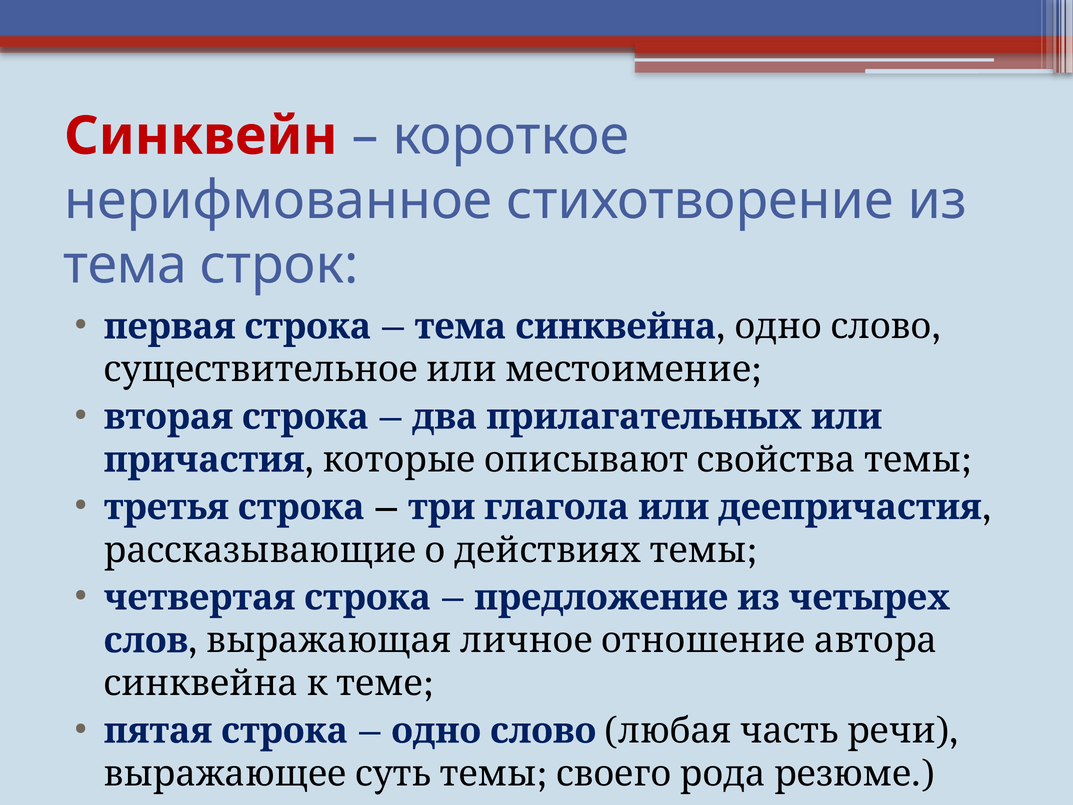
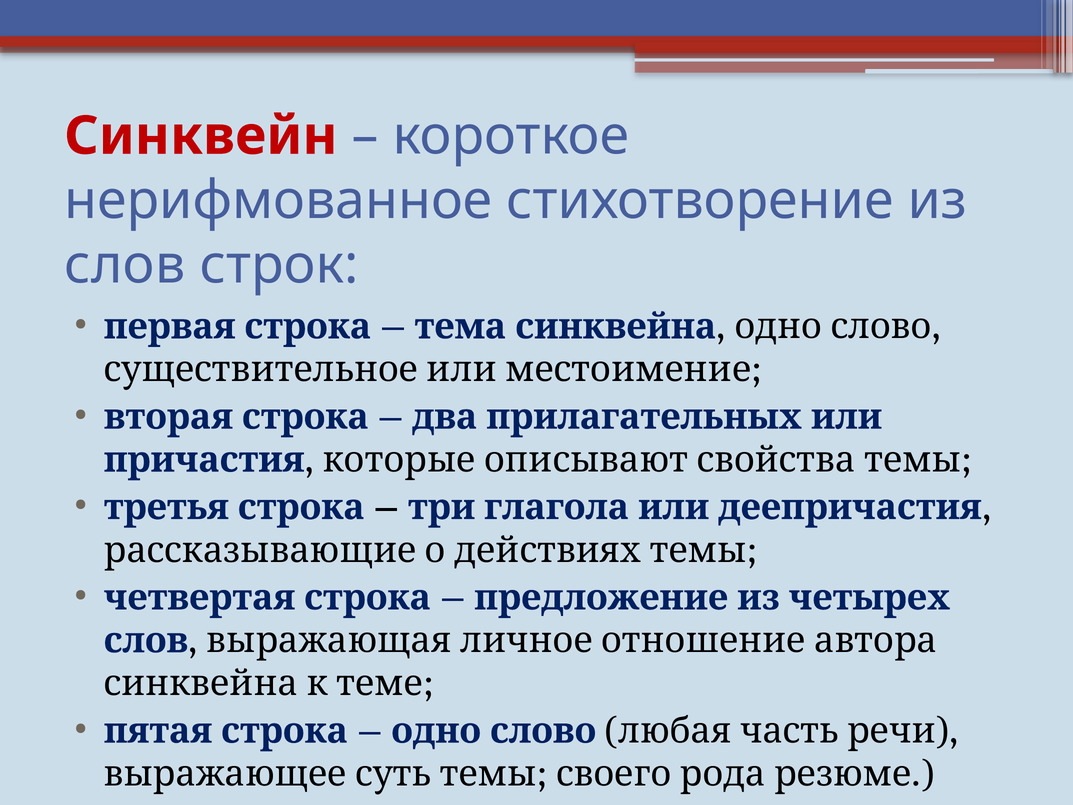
тема: тема -> слов (125, 265)
